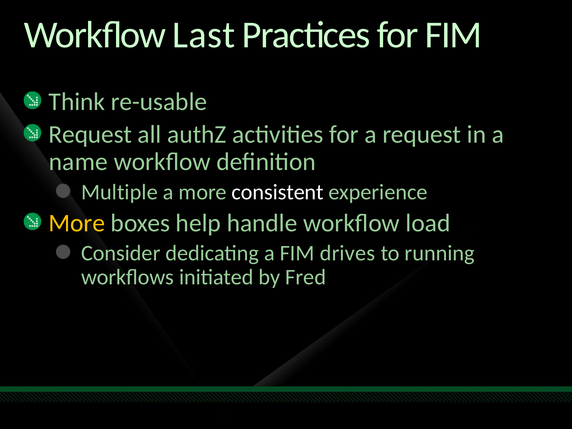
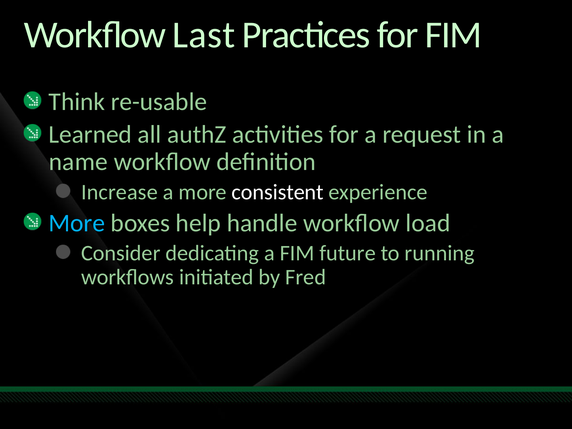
Request: Request -> Learned (90, 134)
Multiple: Multiple -> Increase (119, 192)
More colour: yellow -> light blue (77, 223)
drives: drives -> future (348, 253)
